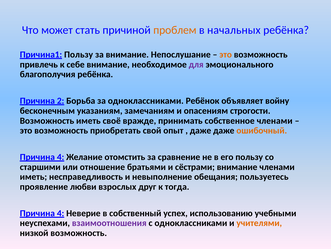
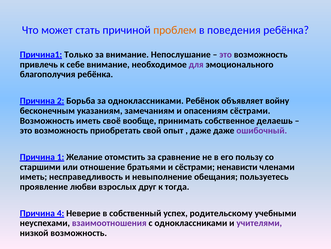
начальных: начальных -> поведения (234, 30)
Причина1 Пользу: Пользу -> Только (79, 54)
это colour: orange -> purple (226, 54)
опасениям строгости: строгости -> сёстрами (250, 110)
вражде: вражде -> вообще (139, 120)
собственное членами: членами -> делаешь (275, 120)
ошибочный colour: orange -> purple (262, 130)
4: 4 -> 1 (61, 157)
сёстрами внимание: внимание -> ненависти (237, 166)
использованию: использованию -> родительскому (221, 213)
учителями colour: orange -> purple (259, 223)
